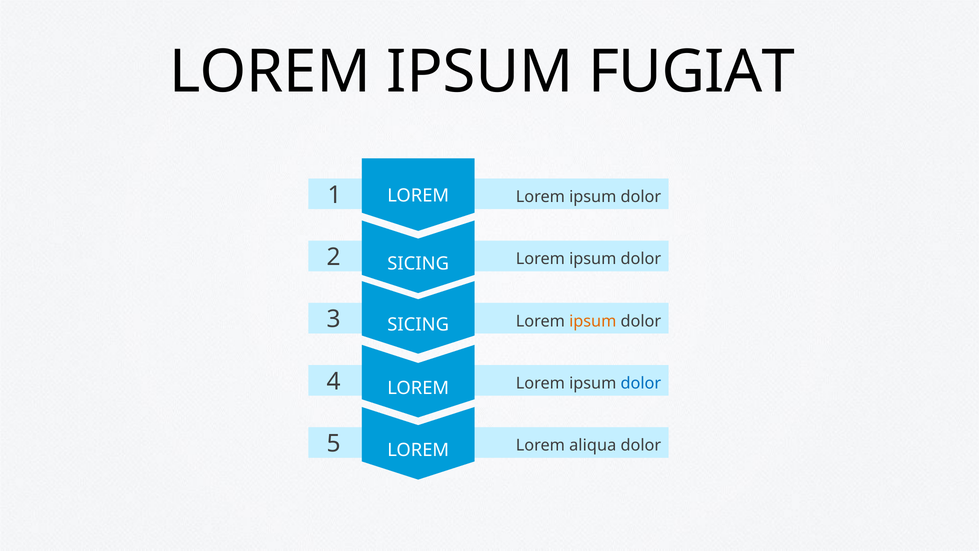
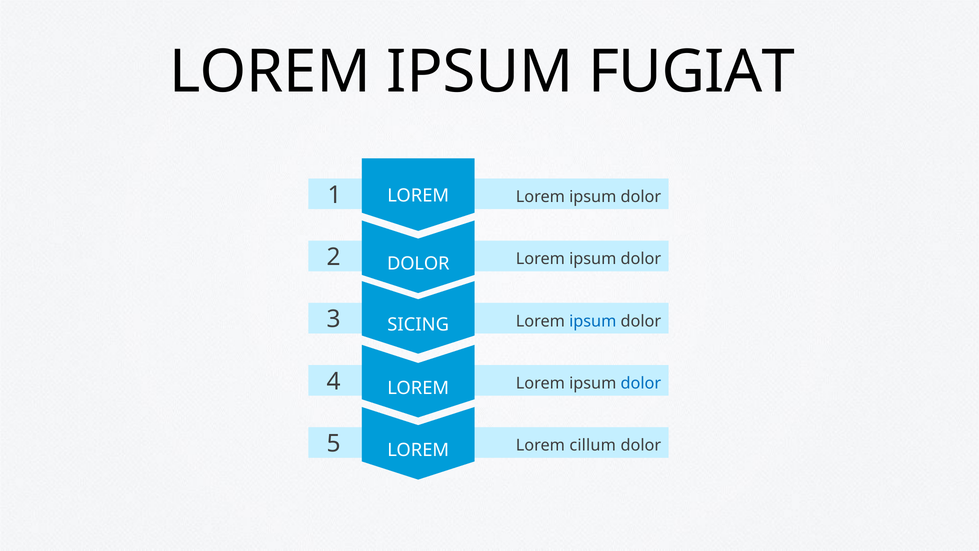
2 SICING: SICING -> DOLOR (418, 264)
ipsum colour: orange -> blue (593, 321)
aliqua: aliqua -> cillum (593, 445)
